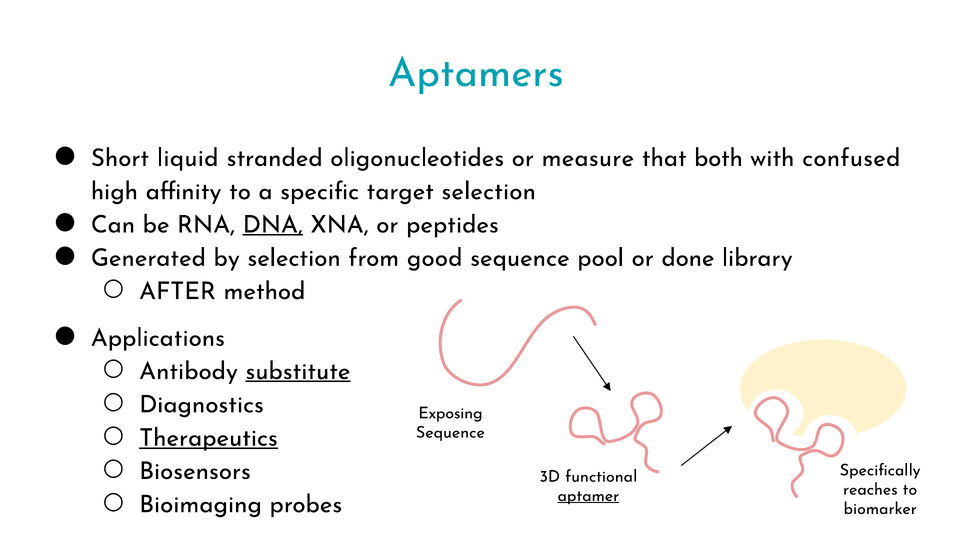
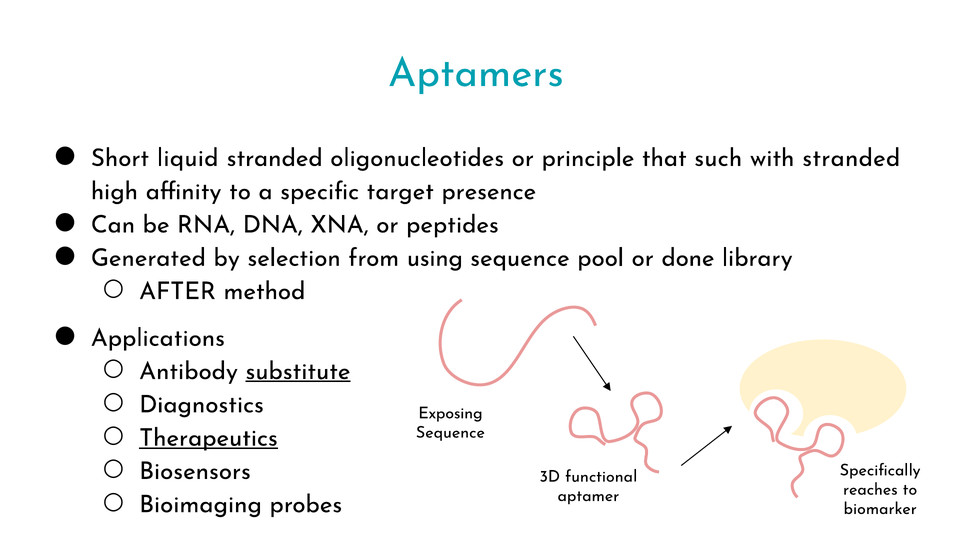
measure: measure -> principle (588, 158)
both: both -> such (718, 158)
with confused: confused -> stranded (851, 158)
target selection: selection -> presence (489, 191)
DNA underline: present -> none (273, 225)
good: good -> using (435, 258)
aptamer underline: present -> none (588, 496)
